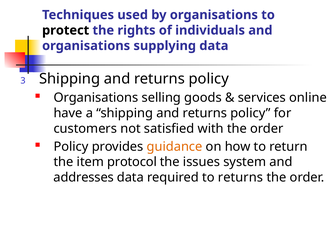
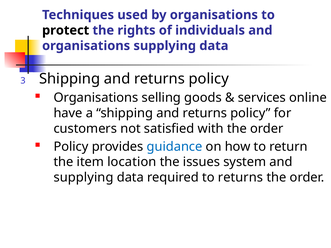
guidance colour: orange -> blue (175, 147)
protocol: protocol -> location (132, 162)
addresses: addresses -> supplying (84, 178)
